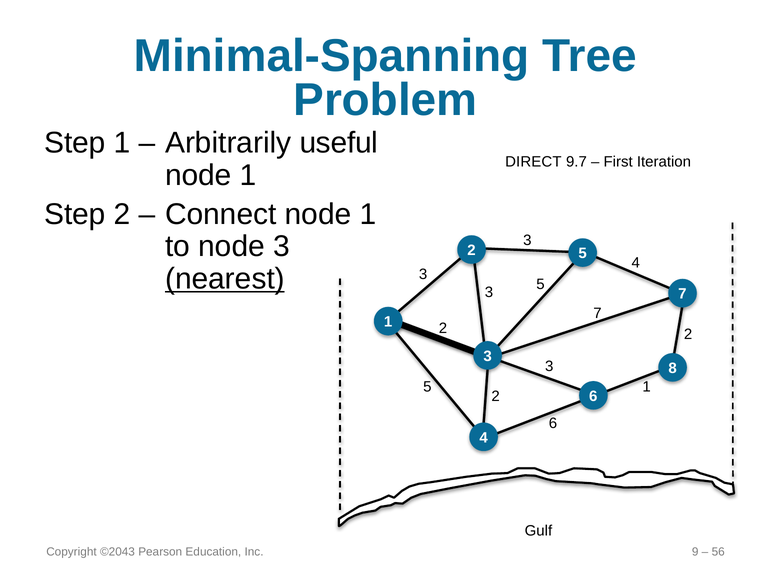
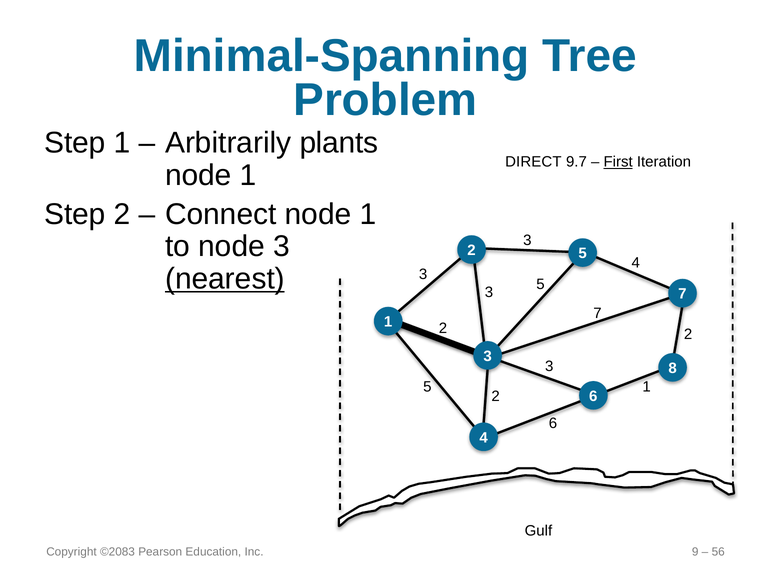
useful: useful -> plants (339, 143)
First underline: none -> present (618, 162)
©2043: ©2043 -> ©2083 (117, 552)
